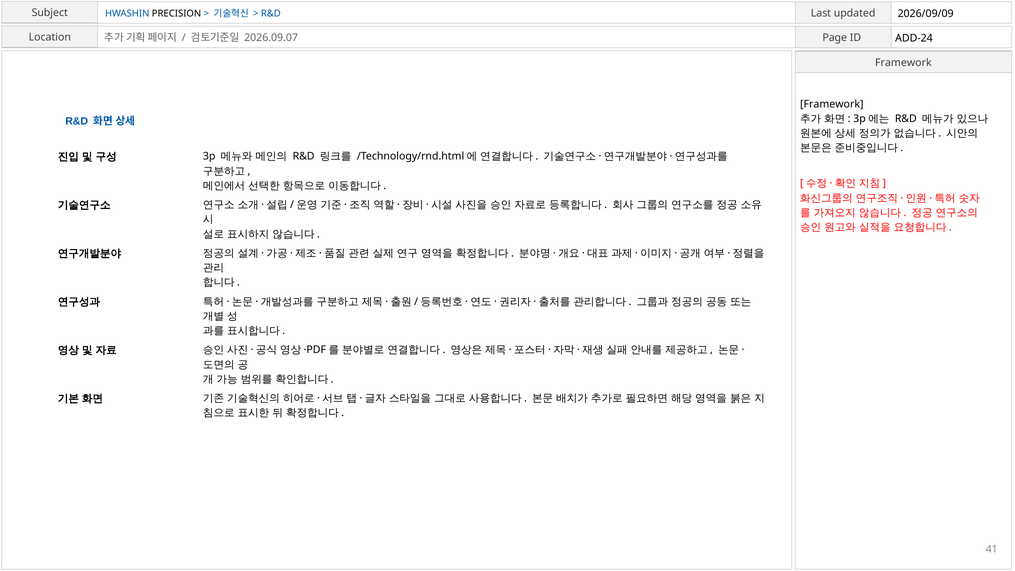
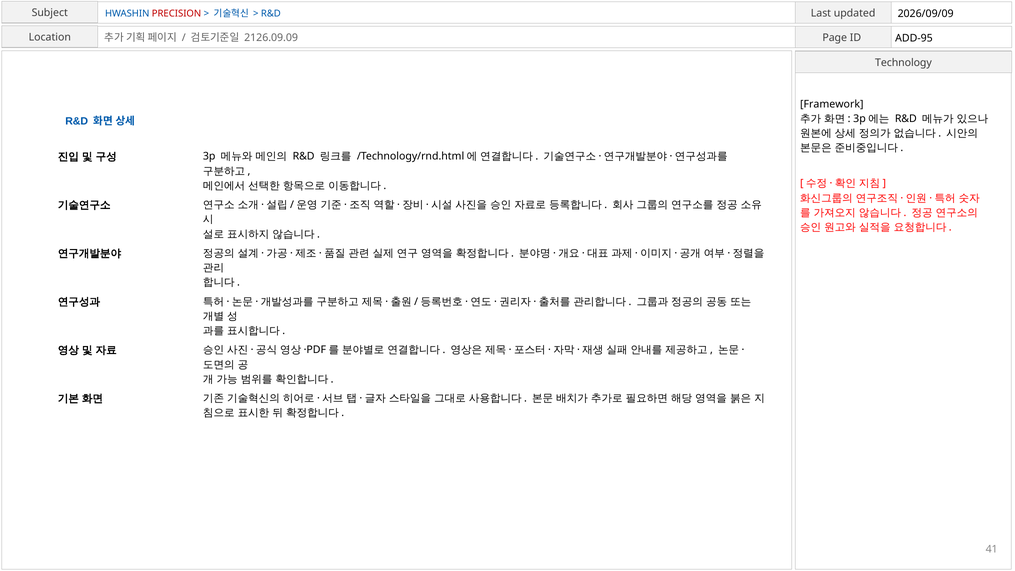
PRECISION colour: black -> red (176, 14)
2026.09.07: 2026.09.07 -> 2126.09.09 (271, 38)
ADD-24: ADD-24 -> ADD-95 (914, 38)
Framework: Framework -> Technology (903, 63)
